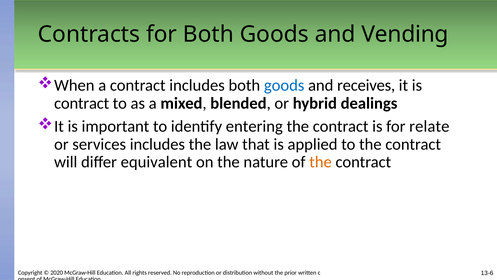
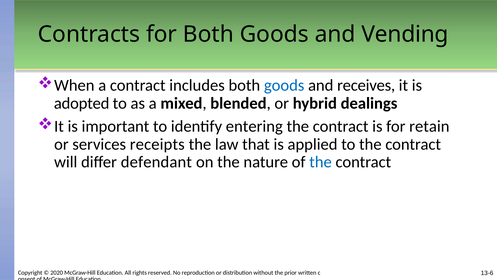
contract: contract -> adopted (82, 103)
relate: relate -> retain (429, 126)
services includes: includes -> receipts (157, 144)
equivalent: equivalent -> defendant (156, 162)
the colour: orange -> blue (321, 162)
